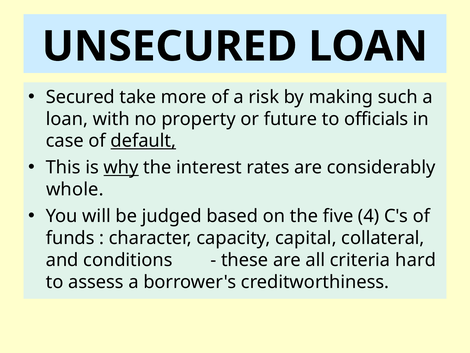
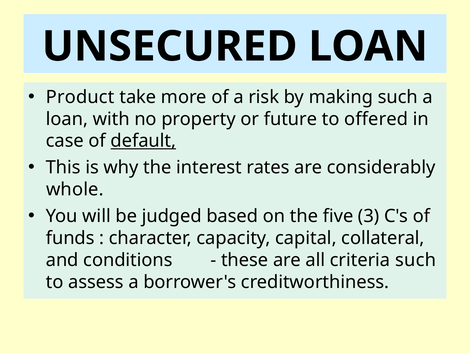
Secured: Secured -> Product (80, 97)
officials: officials -> offered (376, 119)
why underline: present -> none (121, 167)
4: 4 -> 3 (369, 216)
criteria hard: hard -> such (416, 260)
